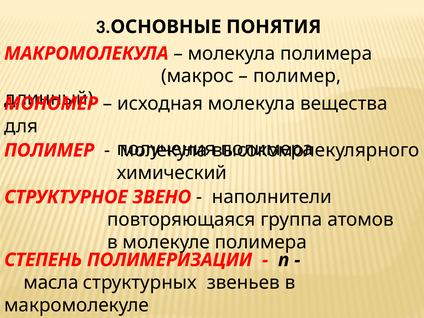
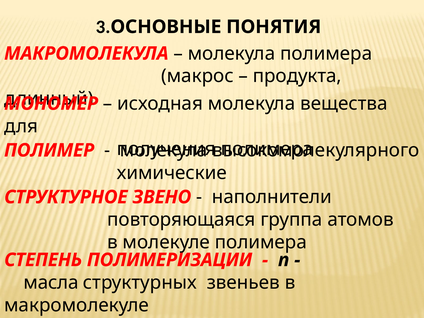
полимер: полимер -> продукта (297, 76)
химический: химический -> химические (172, 173)
